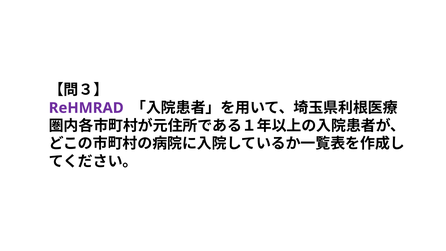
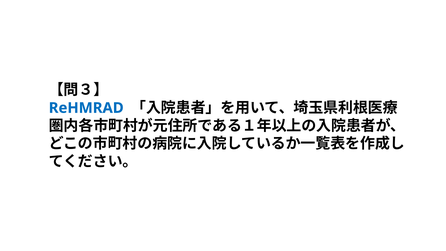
ReHMRAD colour: purple -> blue (86, 108)
